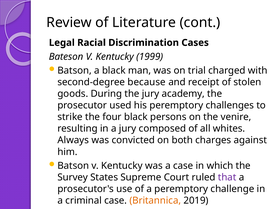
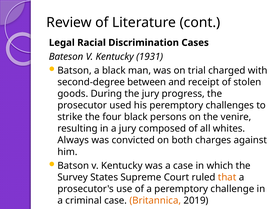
1999: 1999 -> 1931 (150, 56)
because: because -> between (147, 82)
academy: academy -> progress (183, 94)
that colour: purple -> orange (227, 177)
